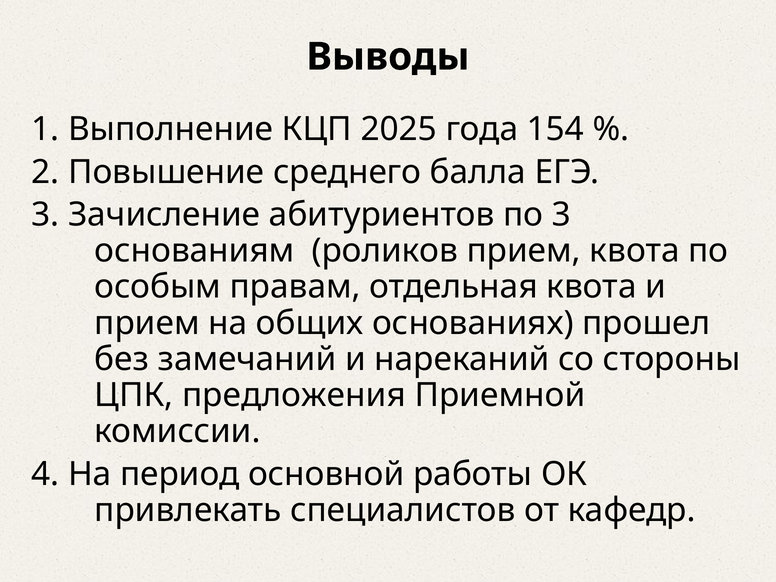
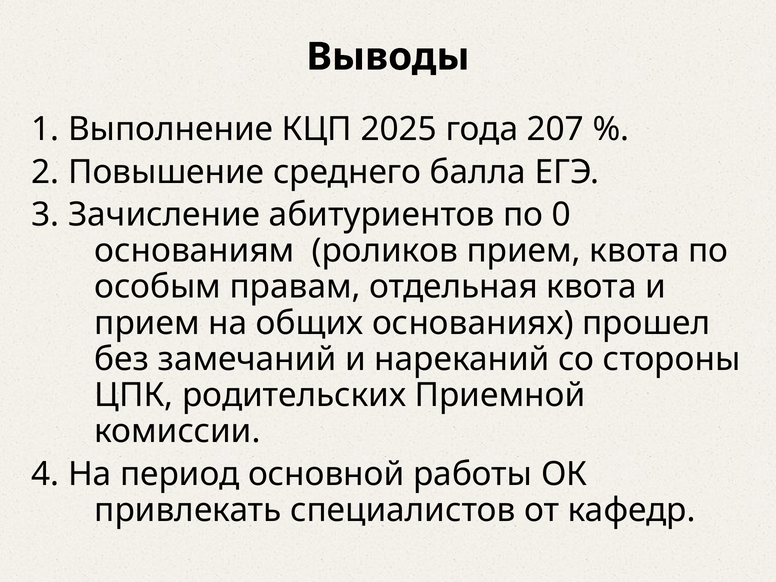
154: 154 -> 207 (555, 129)
по 3: 3 -> 0 (561, 215)
предложения: предложения -> родительских (294, 395)
